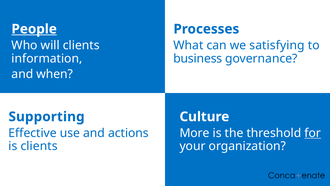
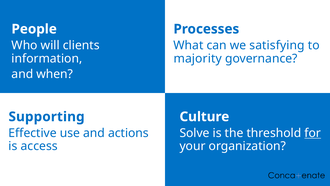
People underline: present -> none (34, 29)
business: business -> majority (198, 58)
More: More -> Solve (195, 133)
is clients: clients -> access (39, 146)
